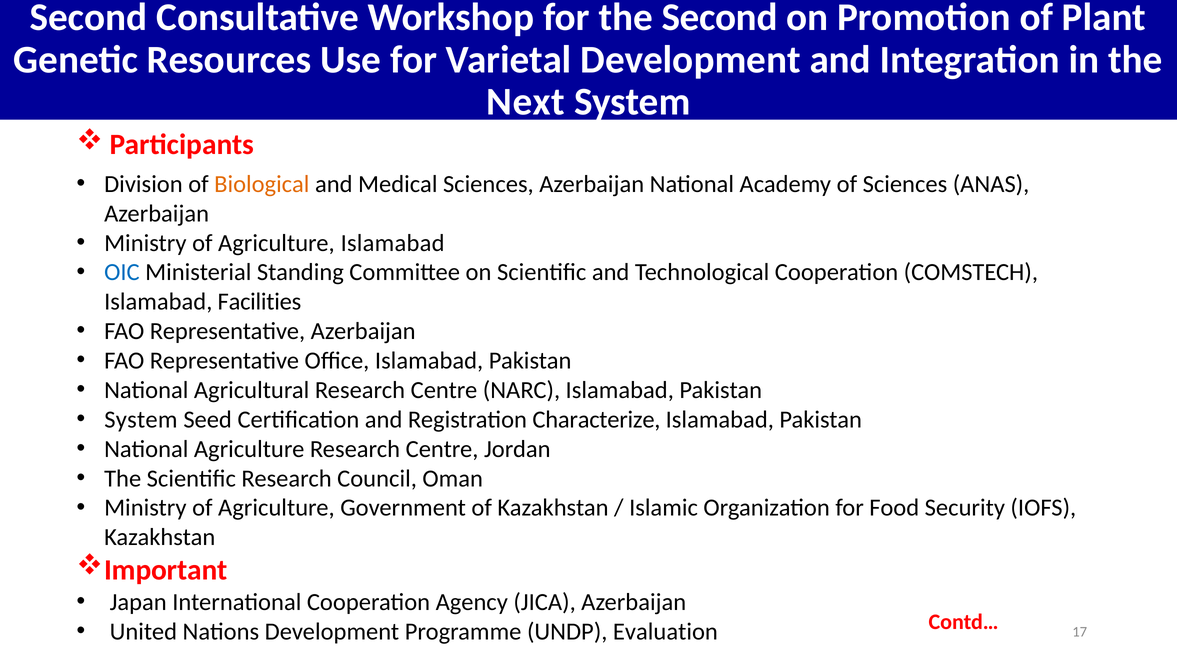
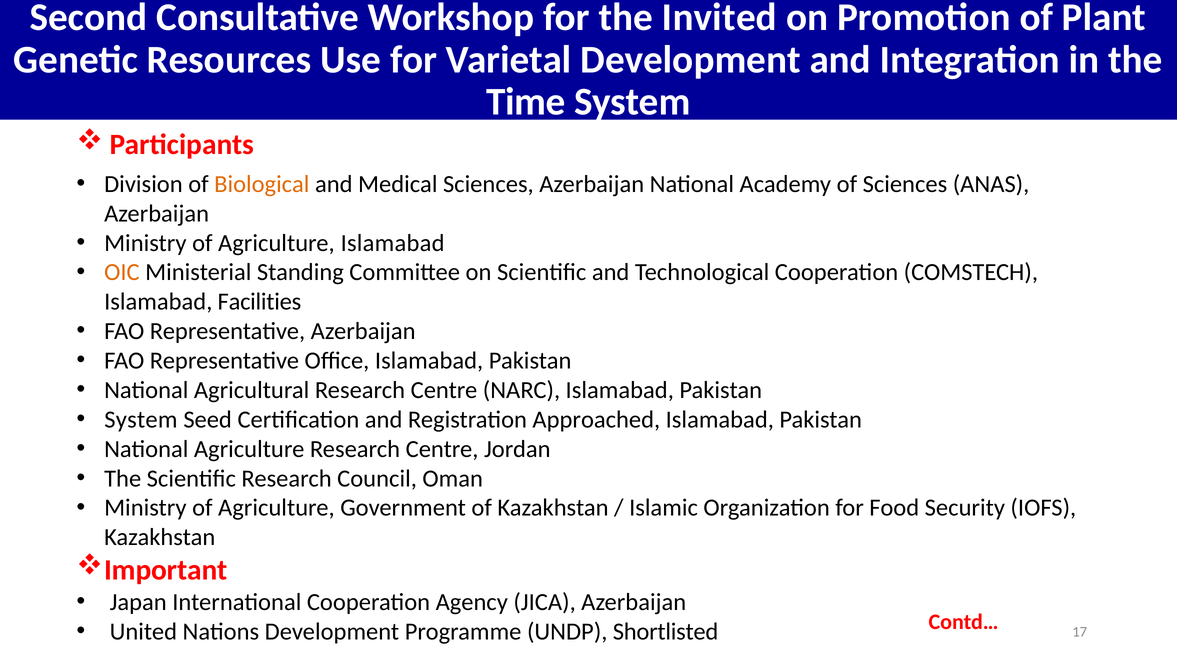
the Second: Second -> Invited (719, 17)
Next: Next -> Time (526, 102)
OIC colour: blue -> orange (122, 272)
Characterize: Characterize -> Approached (596, 420)
Evaluation: Evaluation -> Shortlisted (666, 632)
